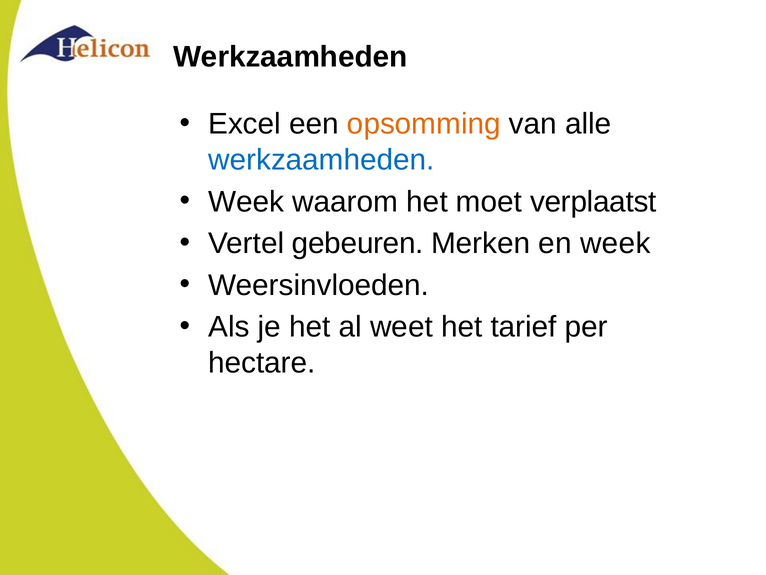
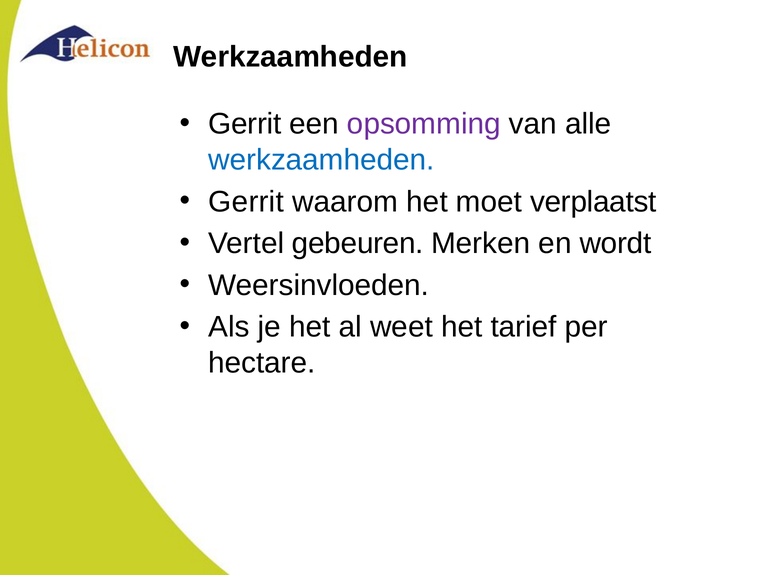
Excel: Excel -> Gerrit (245, 124)
opsomming colour: orange -> purple (424, 124)
Week: Week -> Gerrit (246, 202)
en week: week -> wordt (616, 243)
